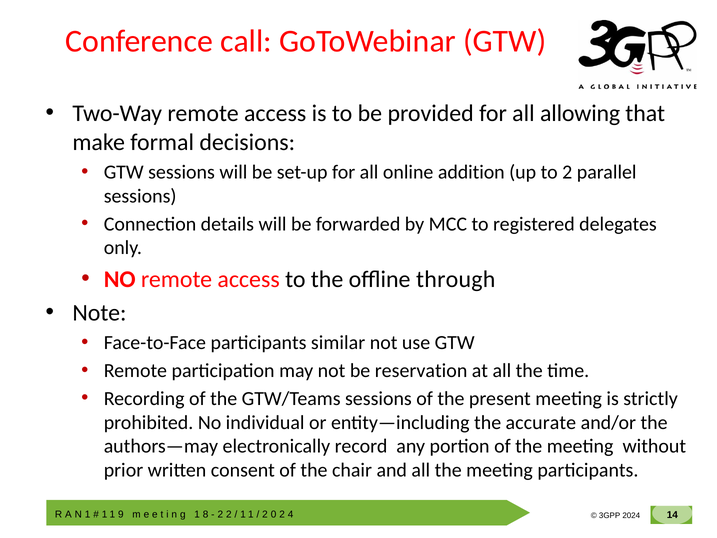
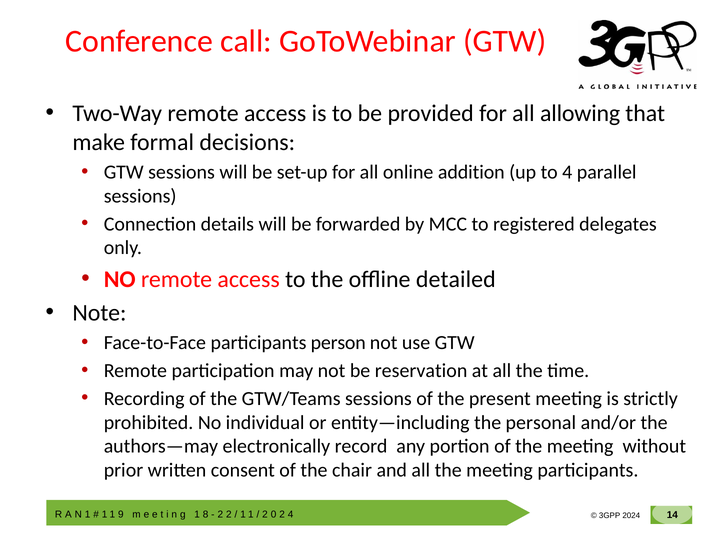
to 2: 2 -> 4 (567, 172)
through: through -> detailed (456, 279)
similar: similar -> person (338, 343)
accurate: accurate -> personal (541, 422)
